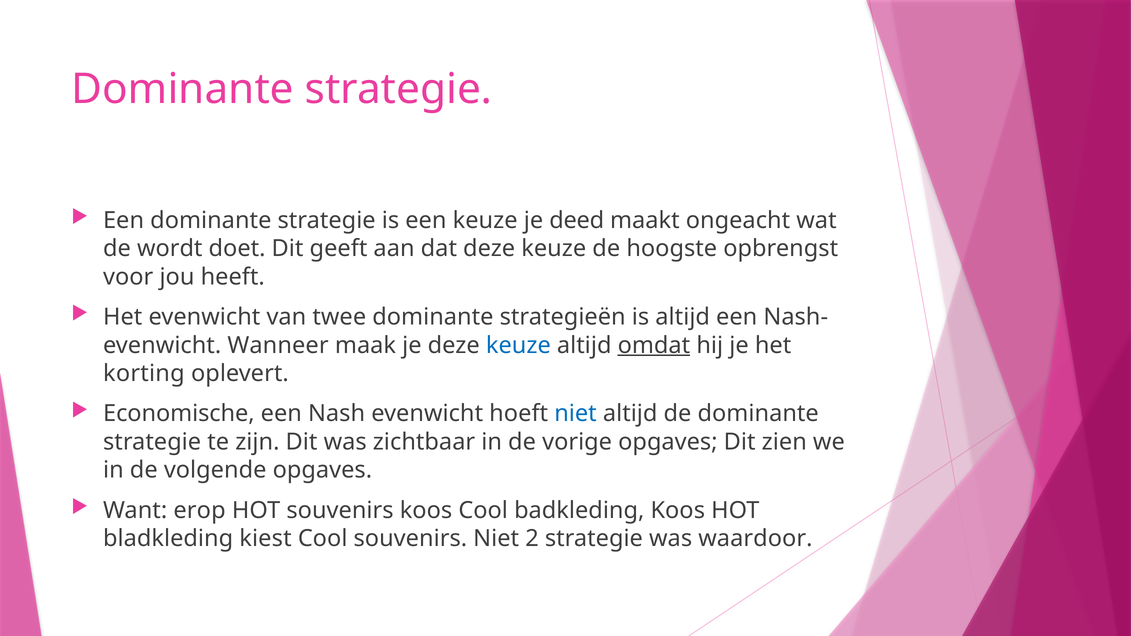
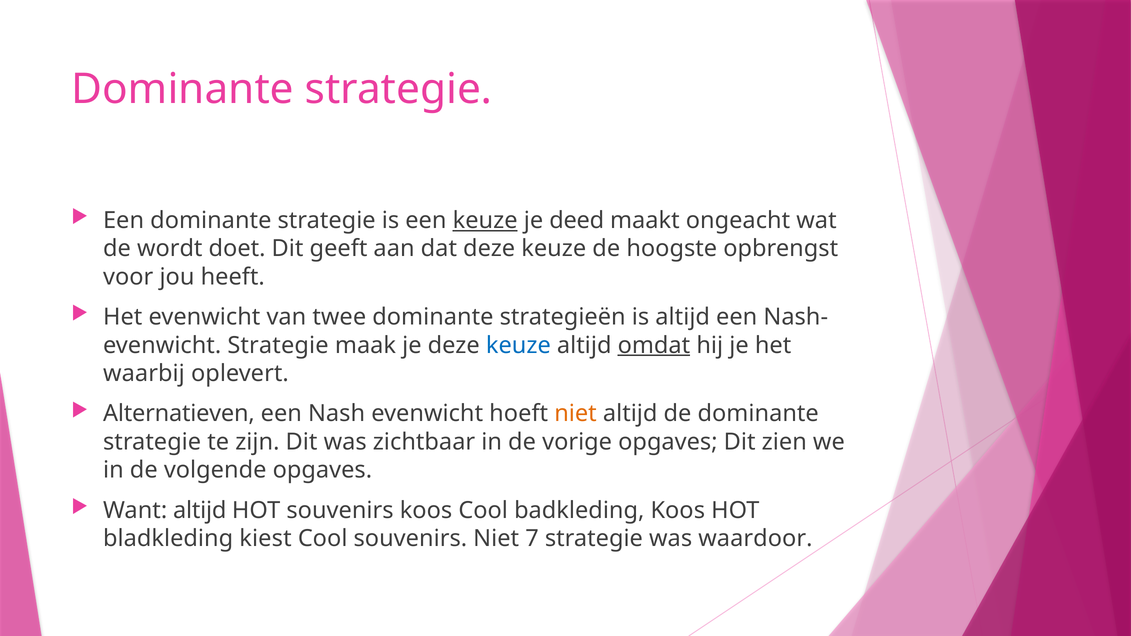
keuze underline: none -> present (485, 220)
evenwicht Wanneer: Wanneer -> Strategie (278, 345)
korting: korting -> waarbij (144, 374)
Economische: Economische -> Alternatieven (179, 414)
niet colour: blue -> orange (576, 414)
Want erop: erop -> altijd (200, 510)
2: 2 -> 7 (532, 539)
